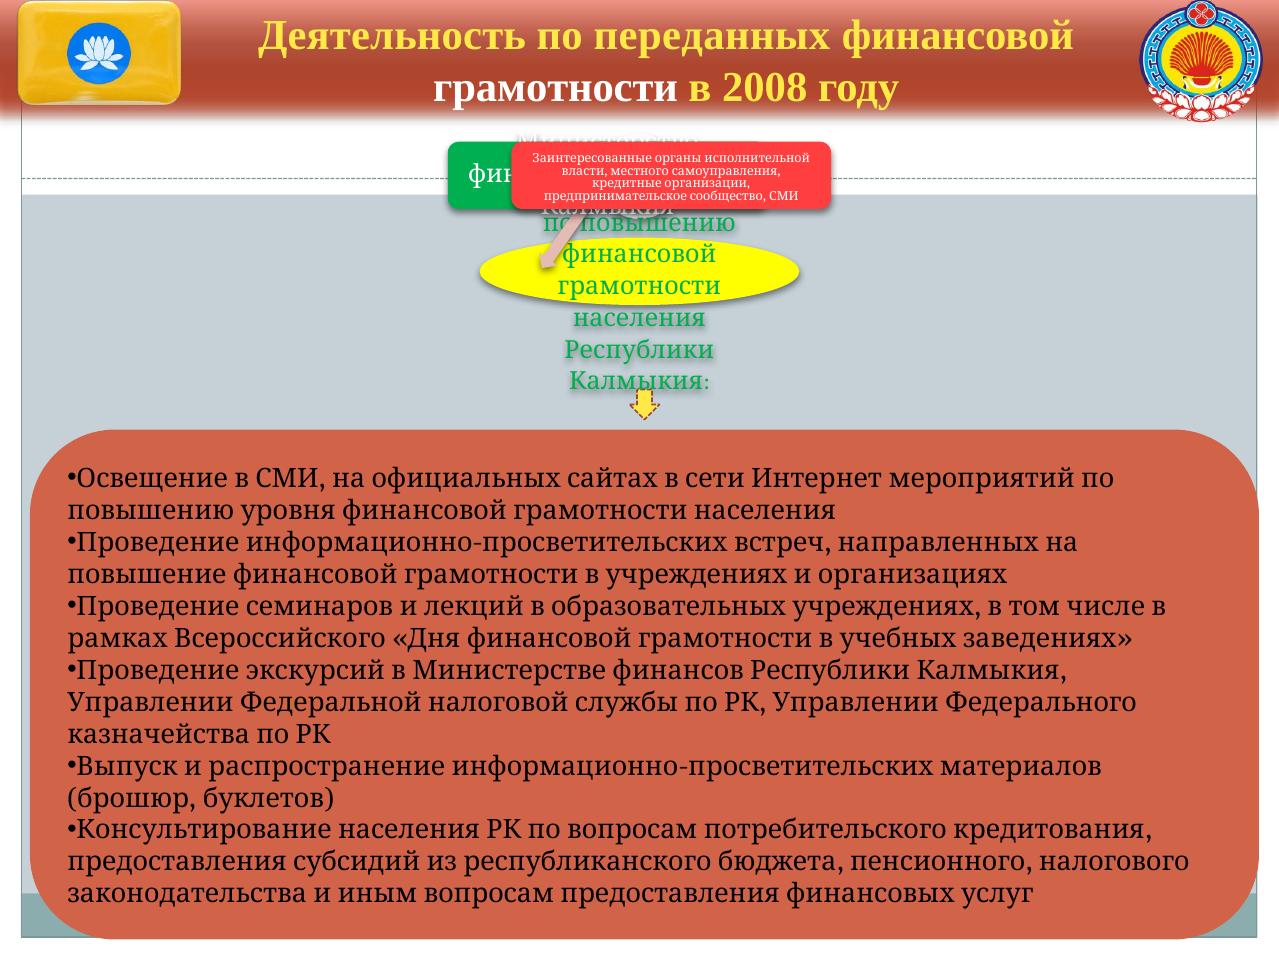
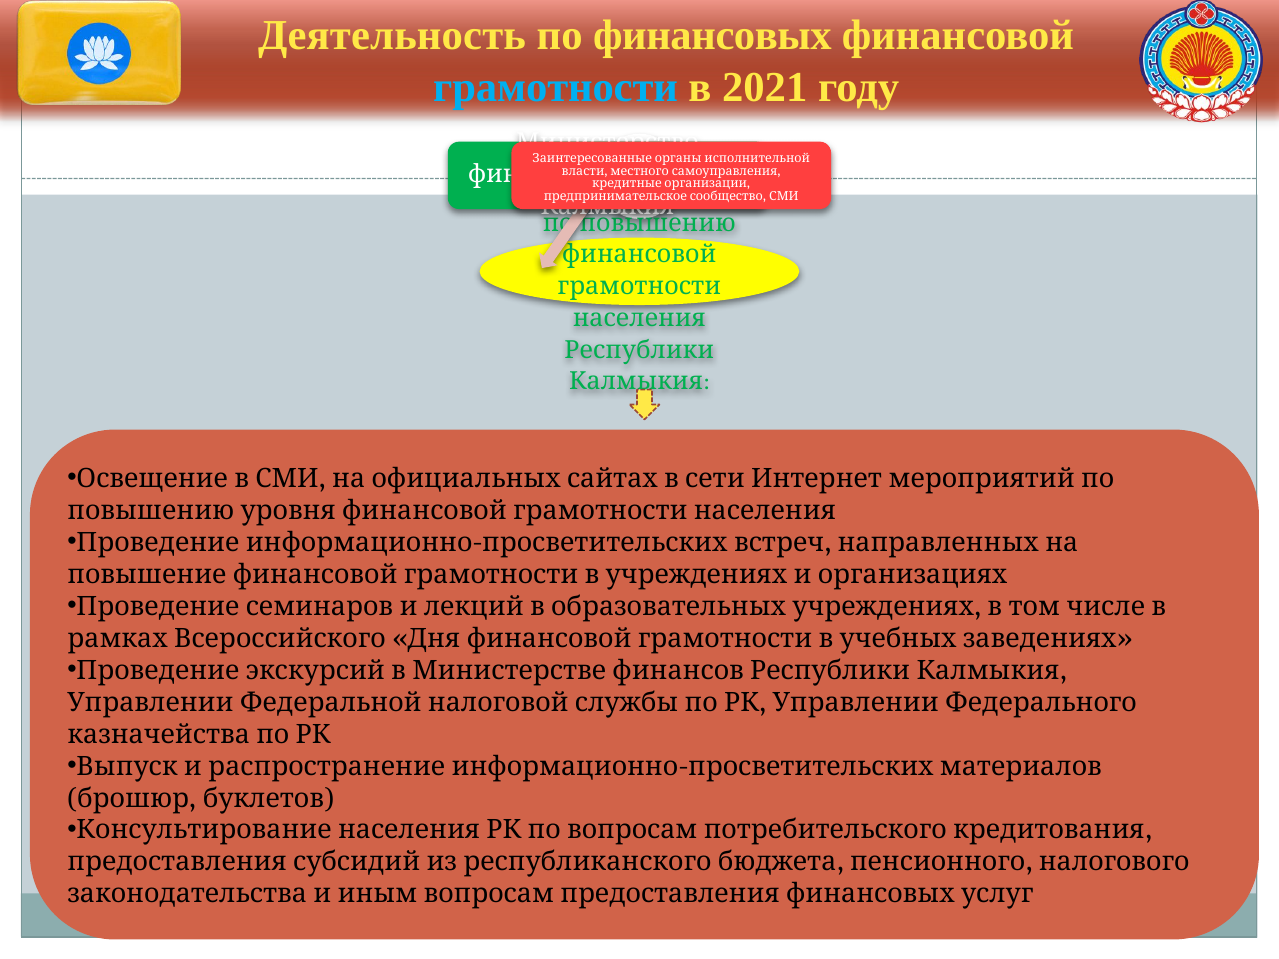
переданных: переданных -> финансовых (712, 36)
грамотности colour: white -> light blue (555, 87)
2008: 2008 -> 2021 (765, 87)
